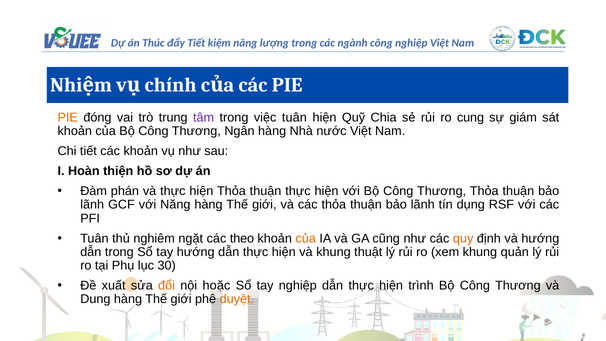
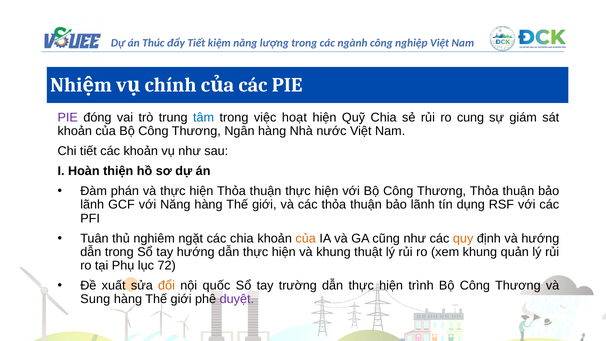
PIE colour: orange -> purple (68, 117)
tâm colour: purple -> blue (204, 117)
việc tuân: tuân -> hoạt (294, 117)
các theo: theo -> chia (242, 238)
30: 30 -> 72 (167, 266)
hoặc: hoặc -> quốc (216, 286)
tay nghiệp: nghiệp -> trường (298, 286)
Dung: Dung -> Sung (95, 299)
duyệt colour: orange -> purple (237, 299)
